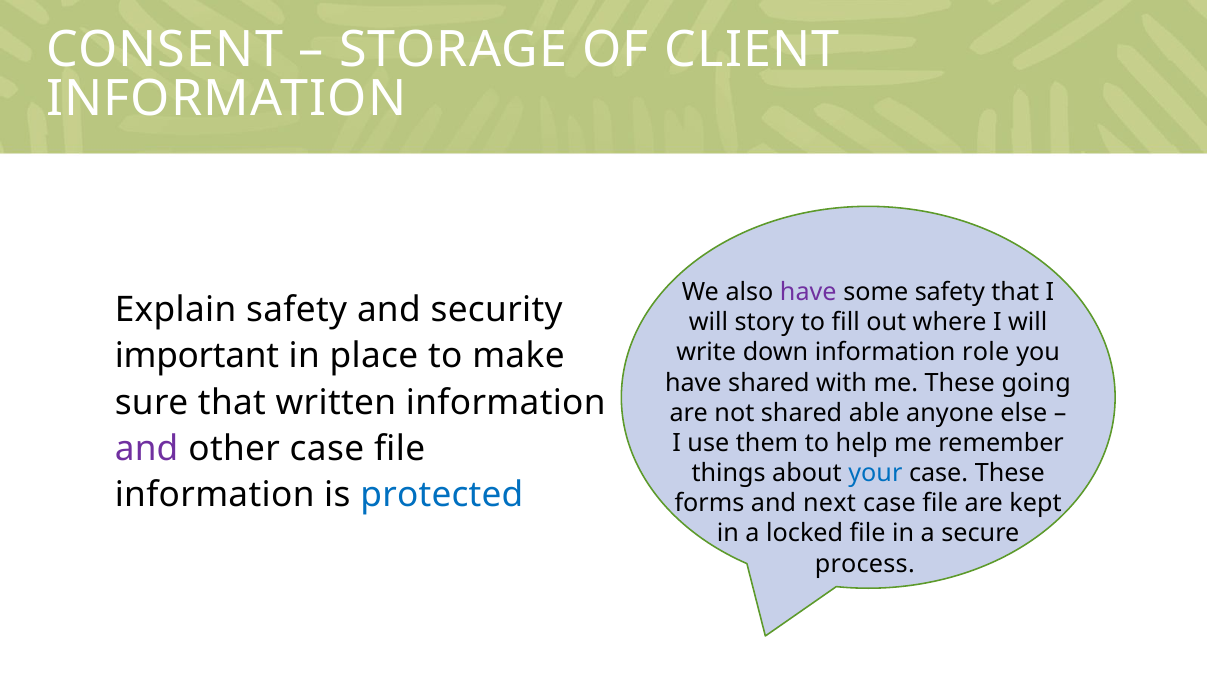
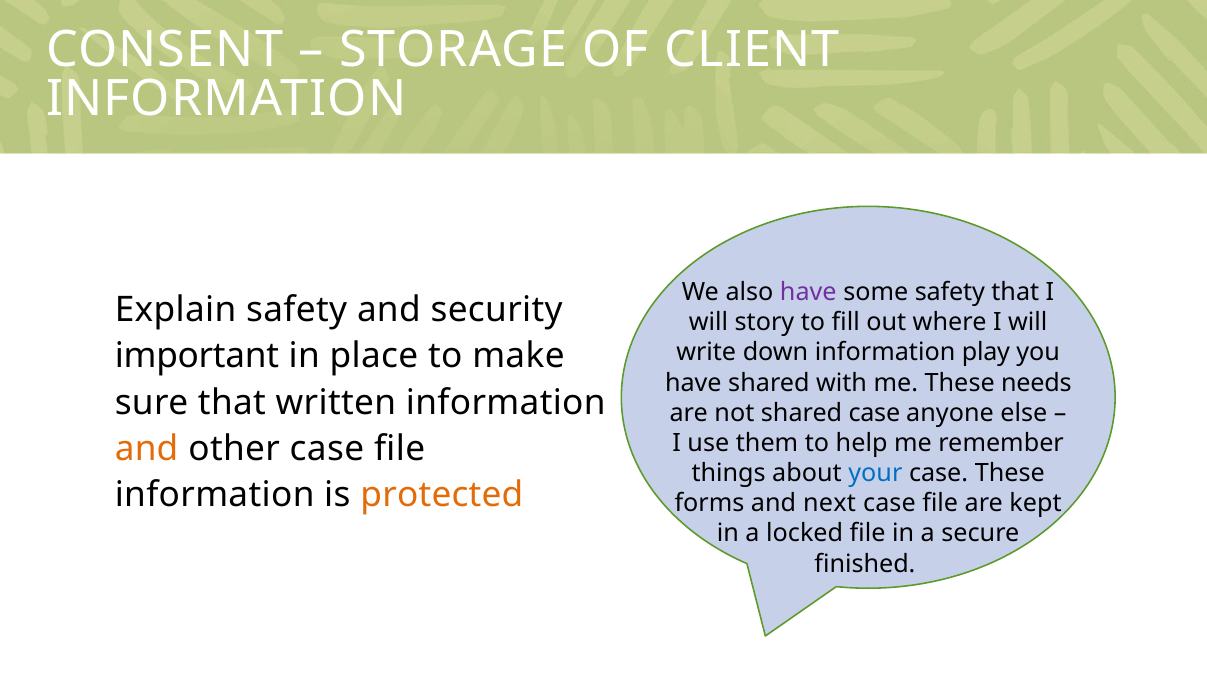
role: role -> play (986, 353)
going: going -> needs (1036, 383)
shared able: able -> case (874, 413)
and colour: purple -> orange (147, 449)
protected colour: blue -> orange (442, 495)
process: process -> finished (865, 564)
